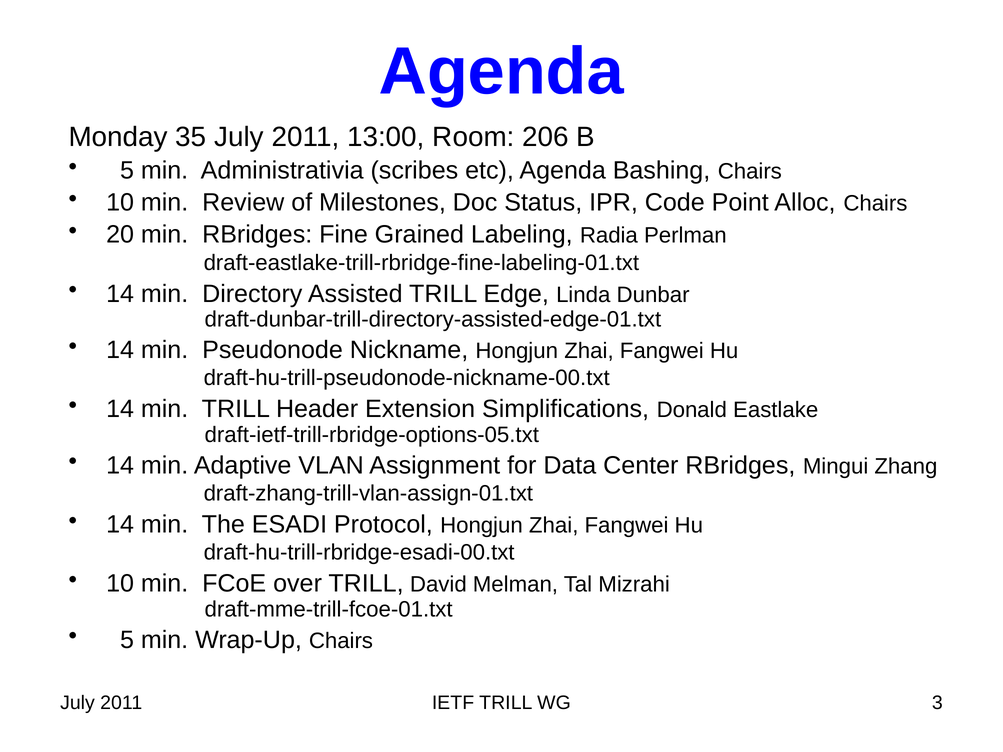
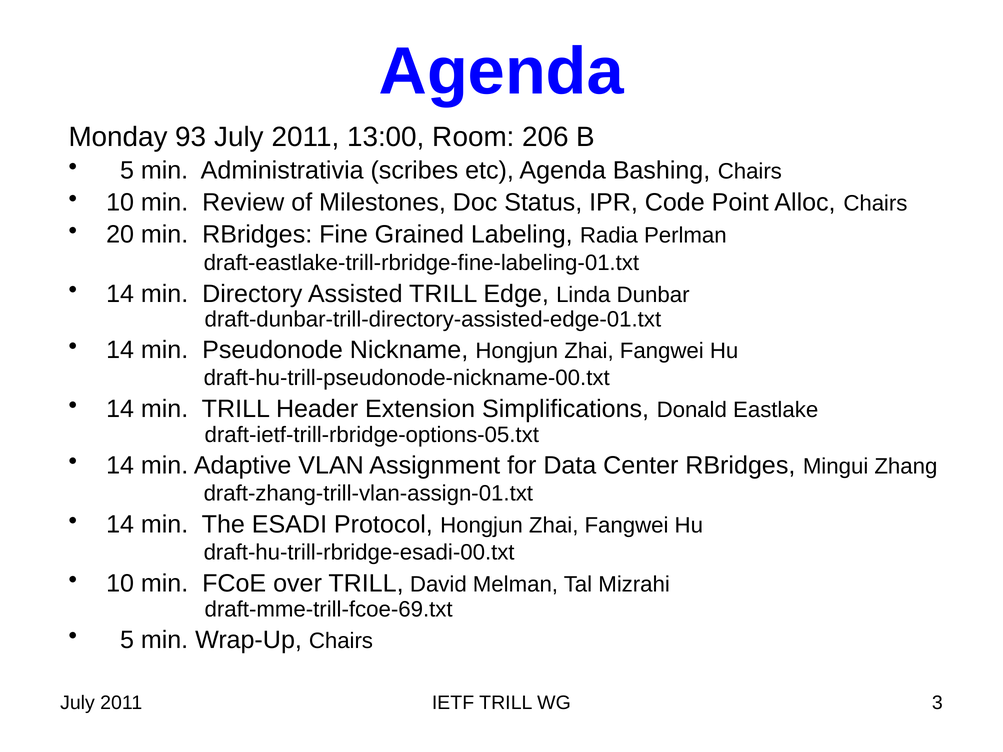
35: 35 -> 93 (191, 137)
draft-mme-trill-fcoe-01.txt: draft-mme-trill-fcoe-01.txt -> draft-mme-trill-fcoe-69.txt (329, 609)
